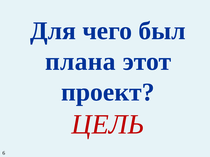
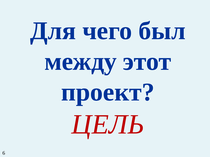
плана: плана -> между (81, 62)
